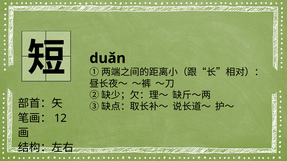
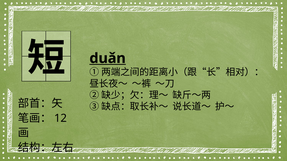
duǎn underline: none -> present (108, 58)
